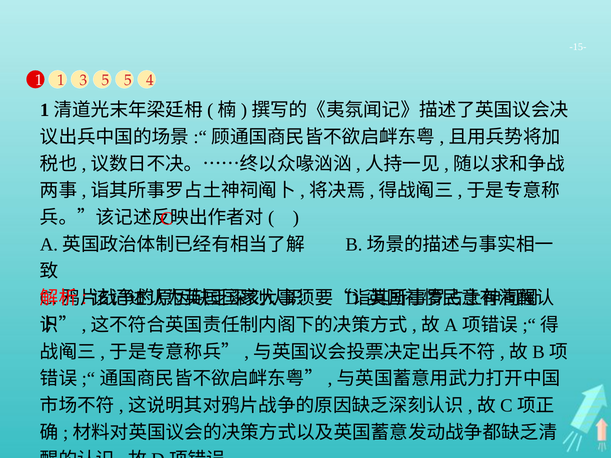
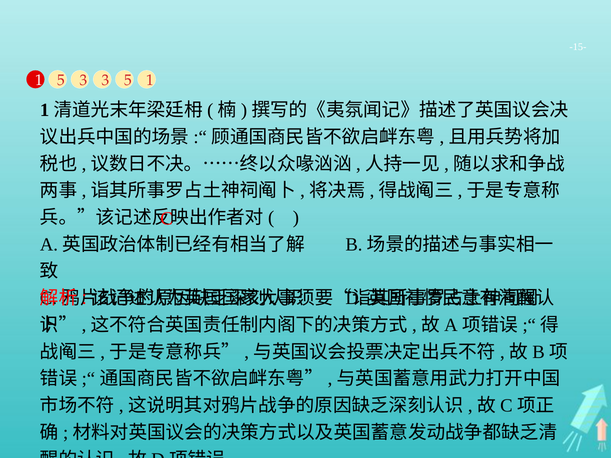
1 1: 1 -> 5 (61, 80)
3 5: 5 -> 3 (106, 80)
5 4: 4 -> 1 (150, 80)
